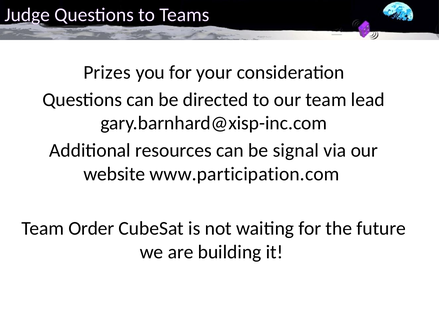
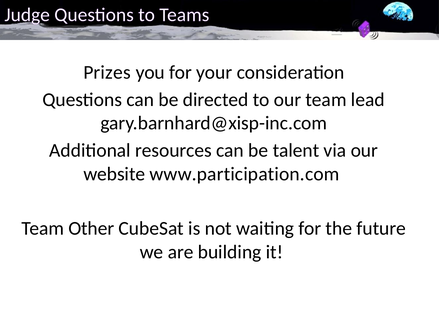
signal: signal -> talent (296, 151)
Order: Order -> Other (91, 229)
